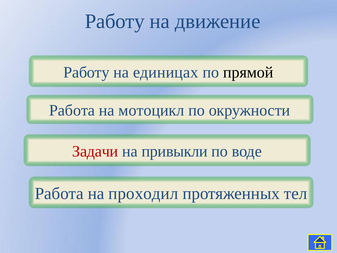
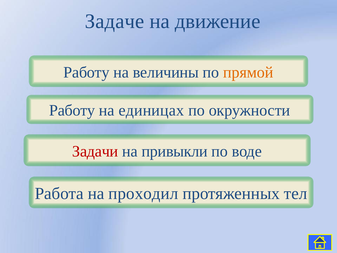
Работу: Работу -> Задаче (115, 21)
единицах: единицах -> величины (166, 72)
прямой colour: black -> orange (248, 72)
Работа: Работа -> Работу (72, 110)
мотоцикл: мотоцикл -> единицах (151, 110)
